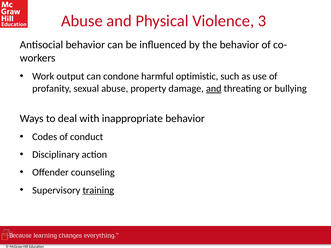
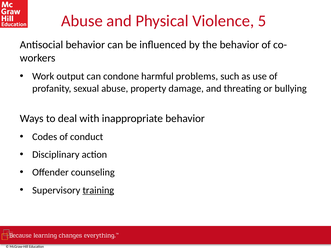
3: 3 -> 5 (262, 21)
optimistic: optimistic -> problems (197, 76)
and underline: present -> none (214, 89)
